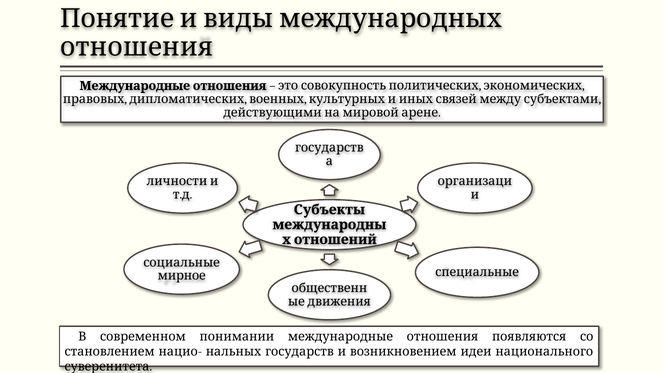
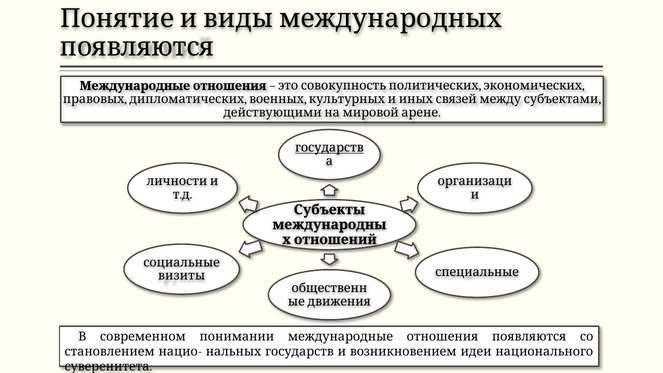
отношения: отношения -> появляются (137, 47)
государств underline: none -> present (329, 148)
мирное: мирное -> визиты (182, 276)
